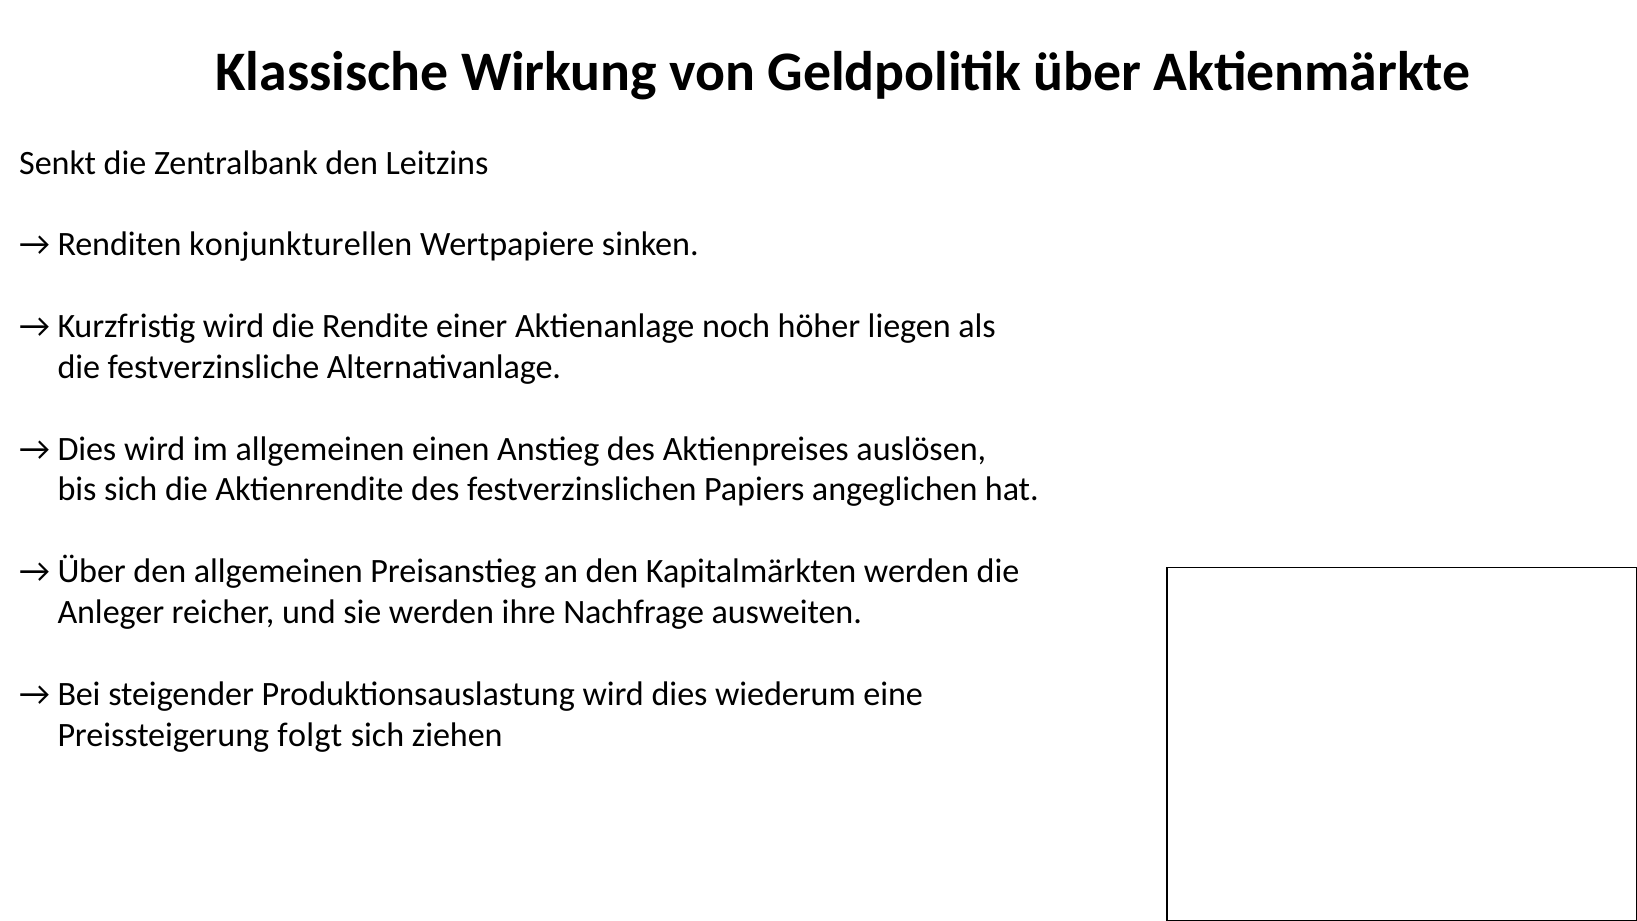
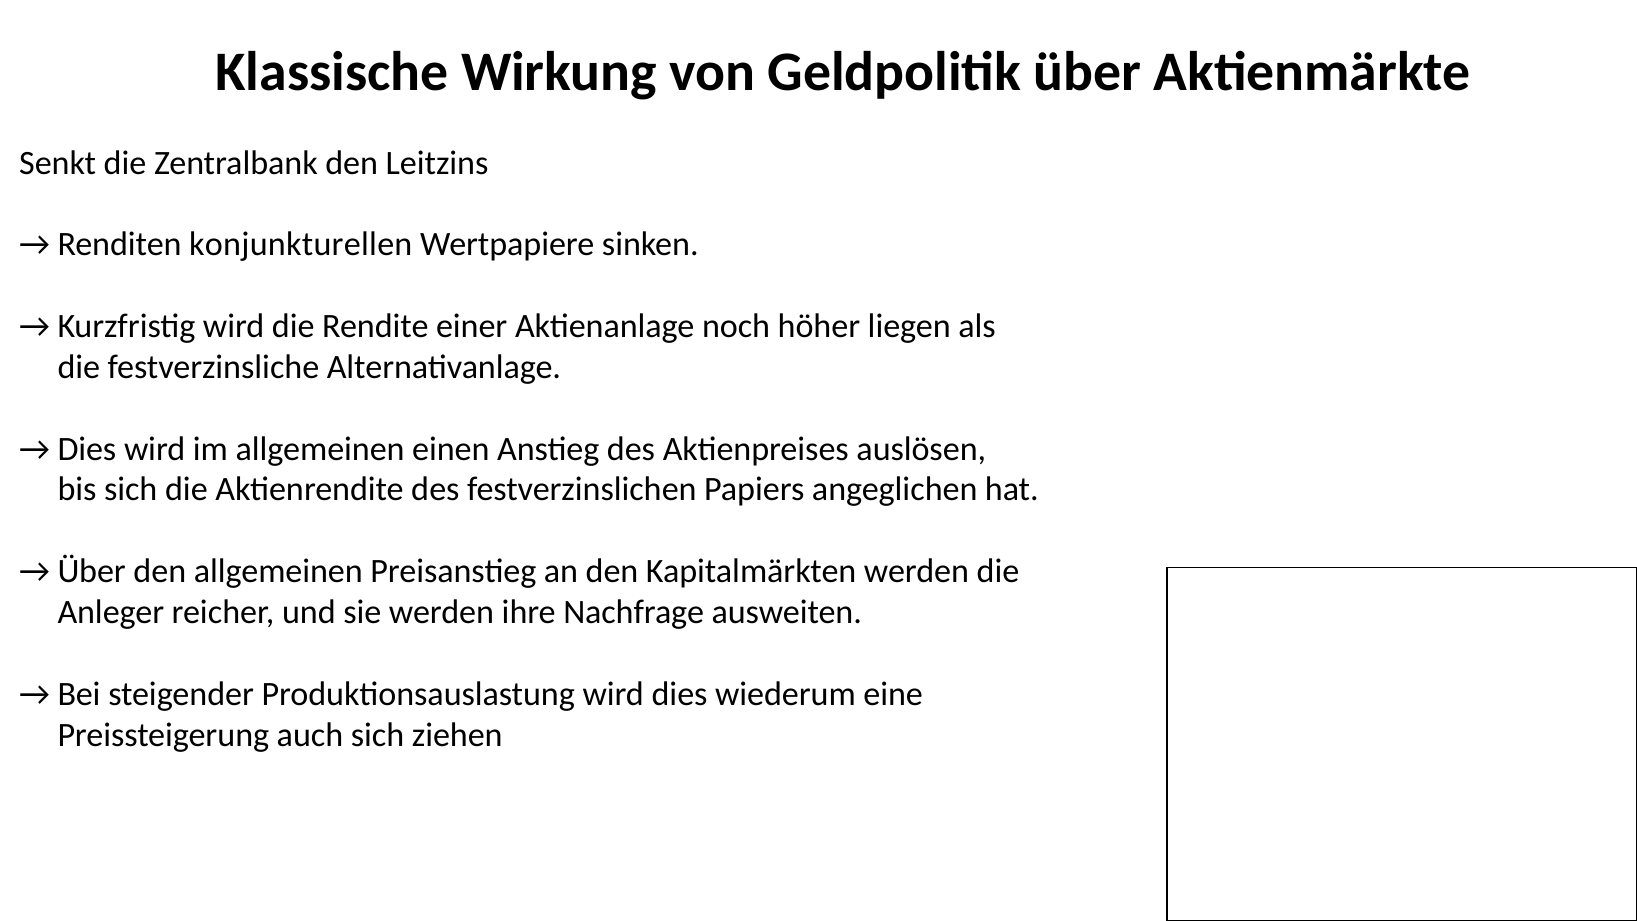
folgt: folgt -> auch (310, 735)
